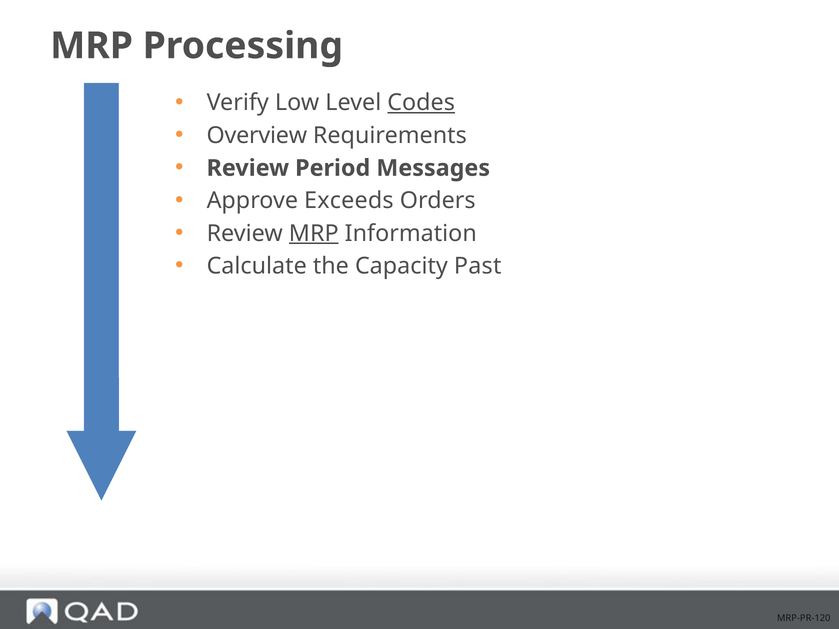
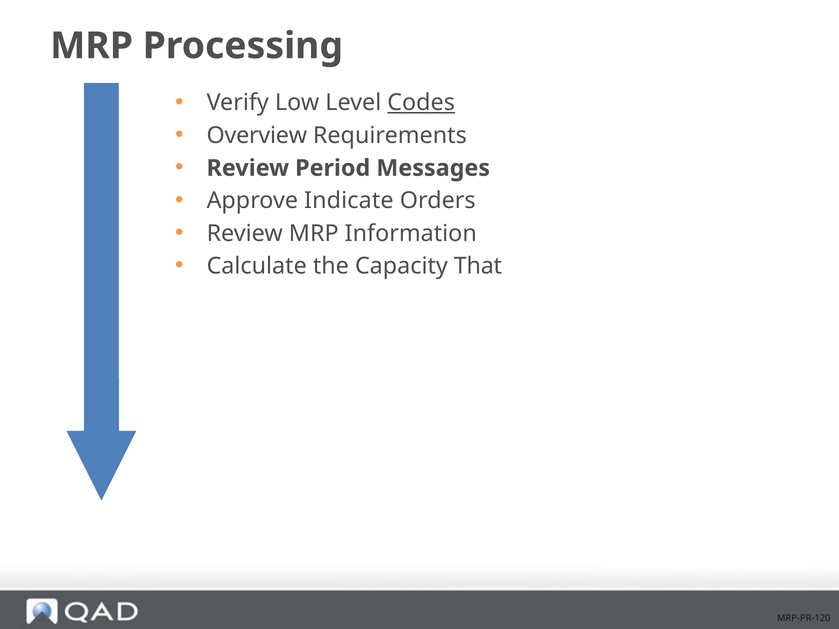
Exceeds: Exceeds -> Indicate (349, 201)
MRP underline: present -> none (314, 234)
Past: Past -> That (478, 266)
